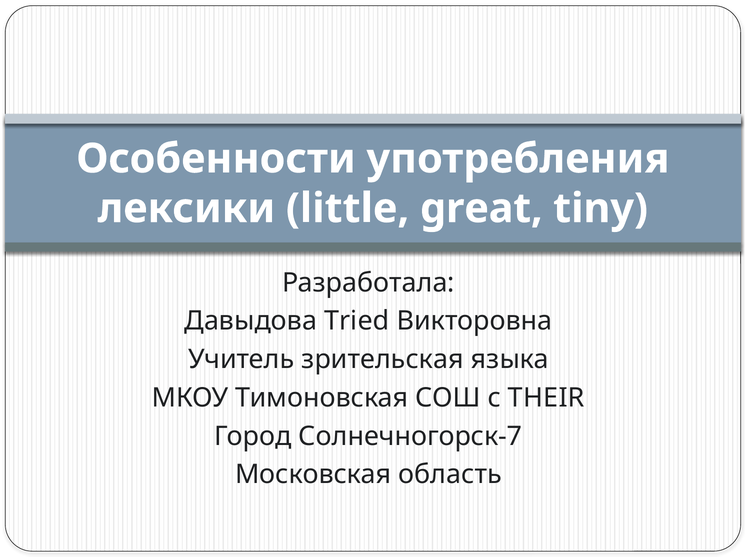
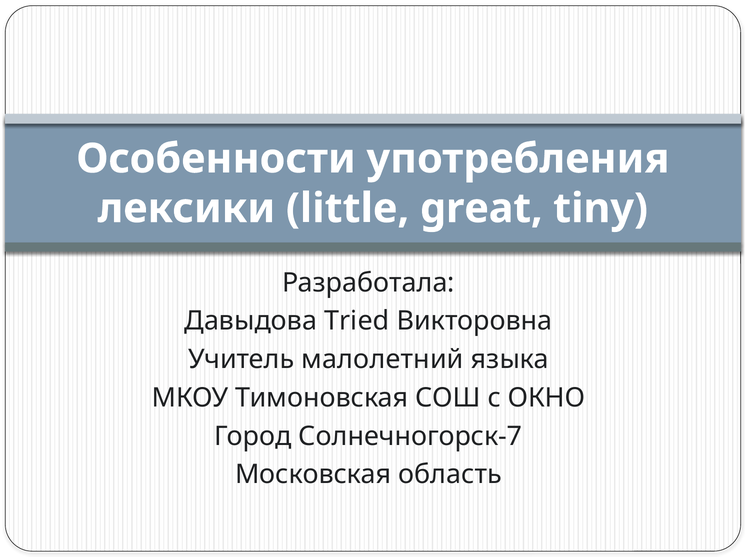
зрительская: зрительская -> малолетний (383, 360)
THEIR: THEIR -> ОКНО (546, 398)
